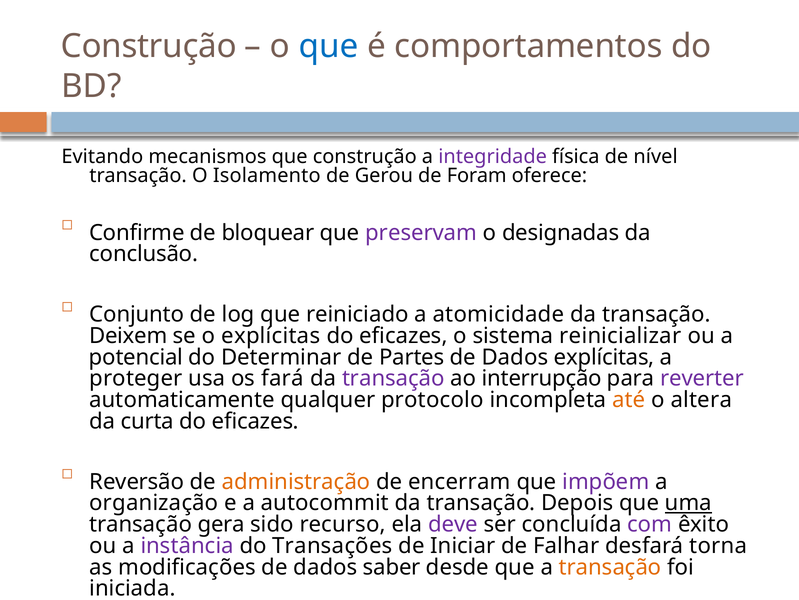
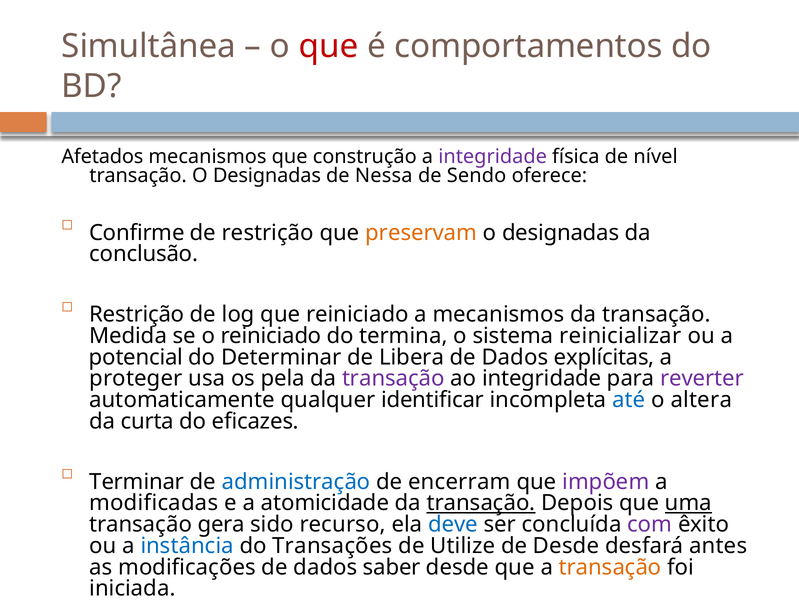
Construção: Construção -> Simultânea (149, 46)
que colour: blue -> red (328, 46)
Evitando: Evitando -> Afetados (102, 156)
transação O Isolamento: Isolamento -> Designadas (267, 176)
Gerou: Gerou -> Nessa (384, 176)
Foram: Foram -> Sendo (477, 176)
de bloquear: bloquear -> restrição (268, 232)
preservam colour: purple -> orange (421, 232)
Conjunto: Conjunto -> Restrição (137, 314)
a atomicidade: atomicidade -> mecanismos (499, 314)
Deixem: Deixem -> Medida (128, 336)
o explícitas: explícitas -> reiniciado (271, 336)
eficazes: eficazes -> termina (403, 336)
Partes: Partes -> Libera (412, 357)
fará: fará -> pela (283, 378)
ao interrupção: interrupção -> integridade (542, 378)
protocolo: protocolo -> identificar (433, 400)
até colour: orange -> blue (629, 400)
Reversão: Reversão -> Terminar (137, 481)
administração colour: orange -> blue (296, 481)
organização: organização -> modificadas (154, 503)
autocommit: autocommit -> atomicidade (325, 503)
transação underline: none -> present (481, 503)
deve colour: purple -> blue (453, 524)
instância colour: purple -> blue (187, 545)
Iniciar: Iniciar -> Utilize (463, 545)
de Falhar: Falhar -> Desde (566, 545)
torna: torna -> antes (718, 545)
